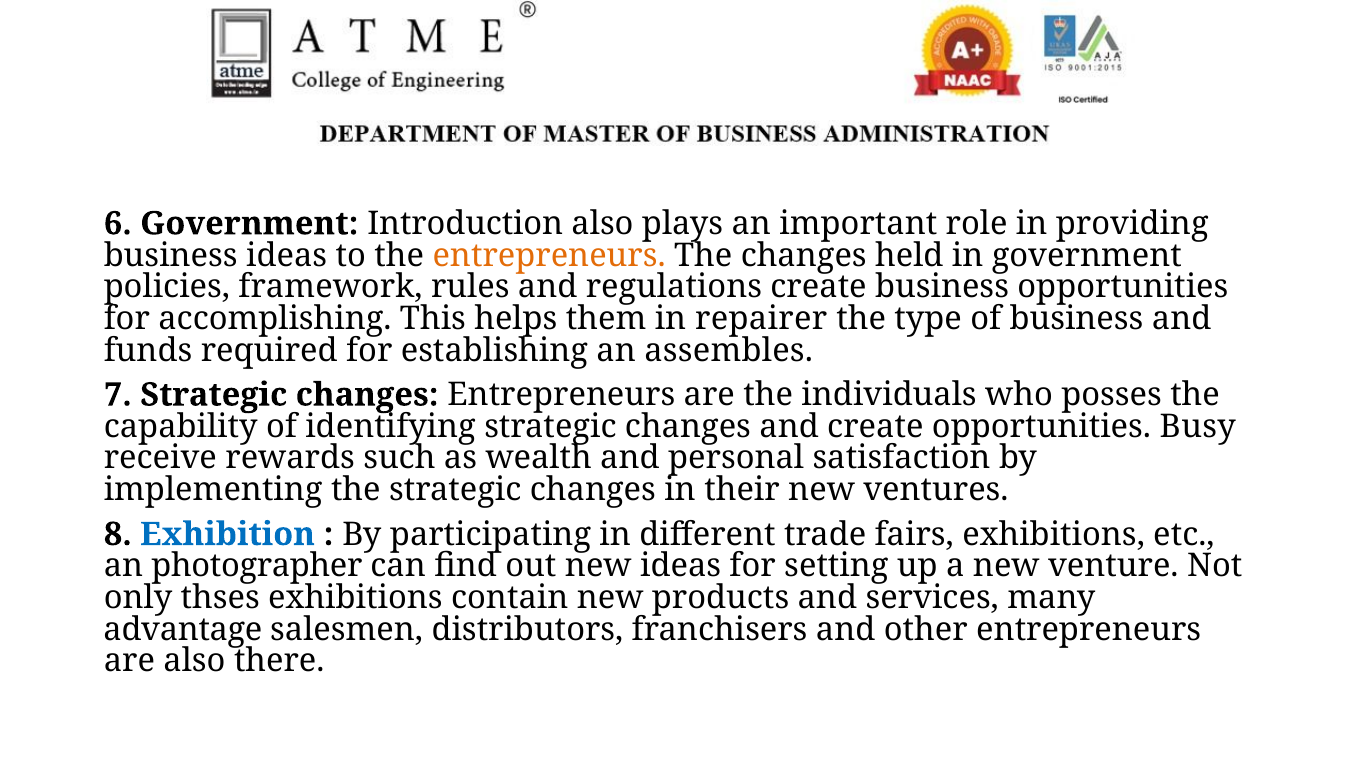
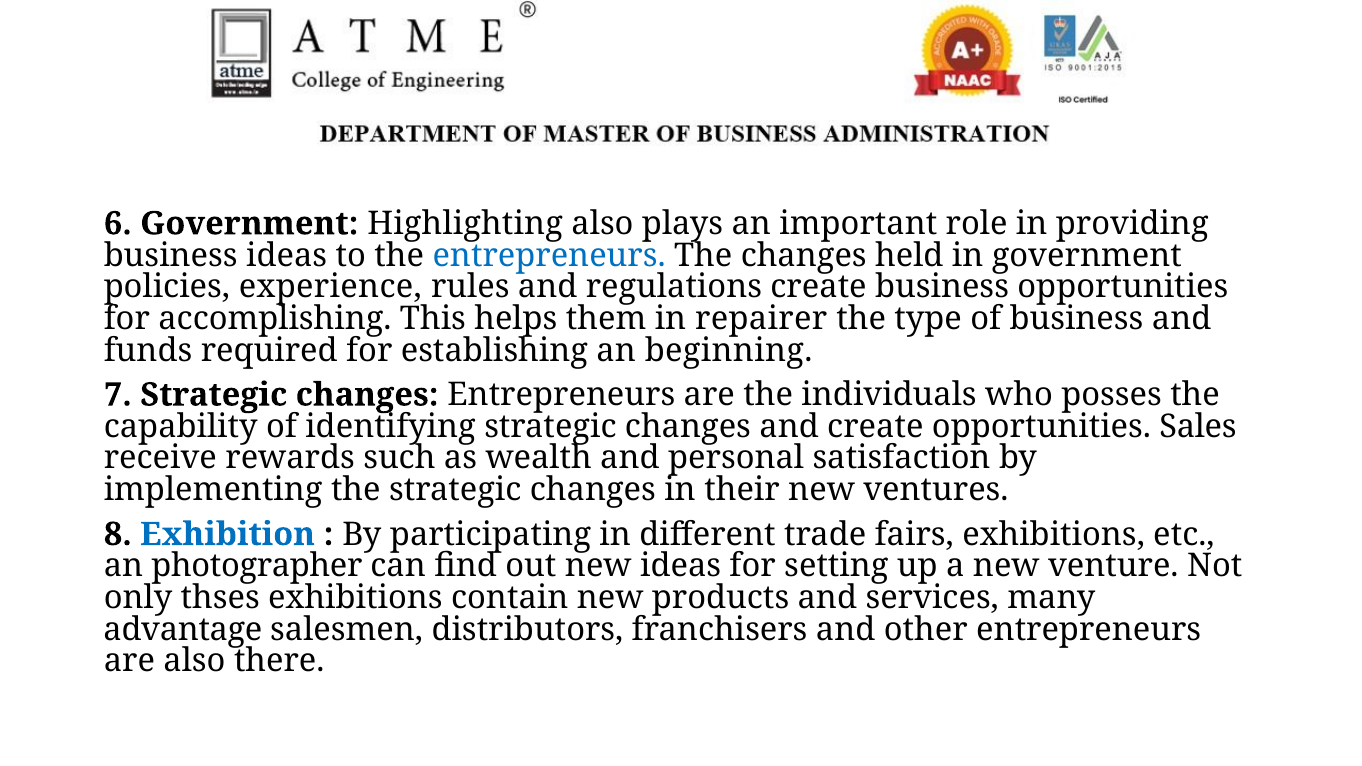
Introduction: Introduction -> Highlighting (465, 224)
entrepreneurs colour: orange -> blue (549, 255)
framework: framework -> experience (330, 287)
assembles: assembles -> beginning (729, 350)
Busy: Busy -> Sales (1198, 427)
